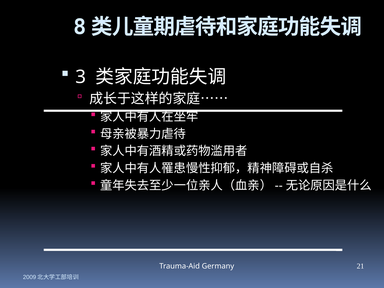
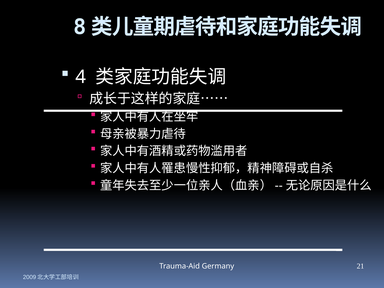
3: 3 -> 4 (81, 77)
